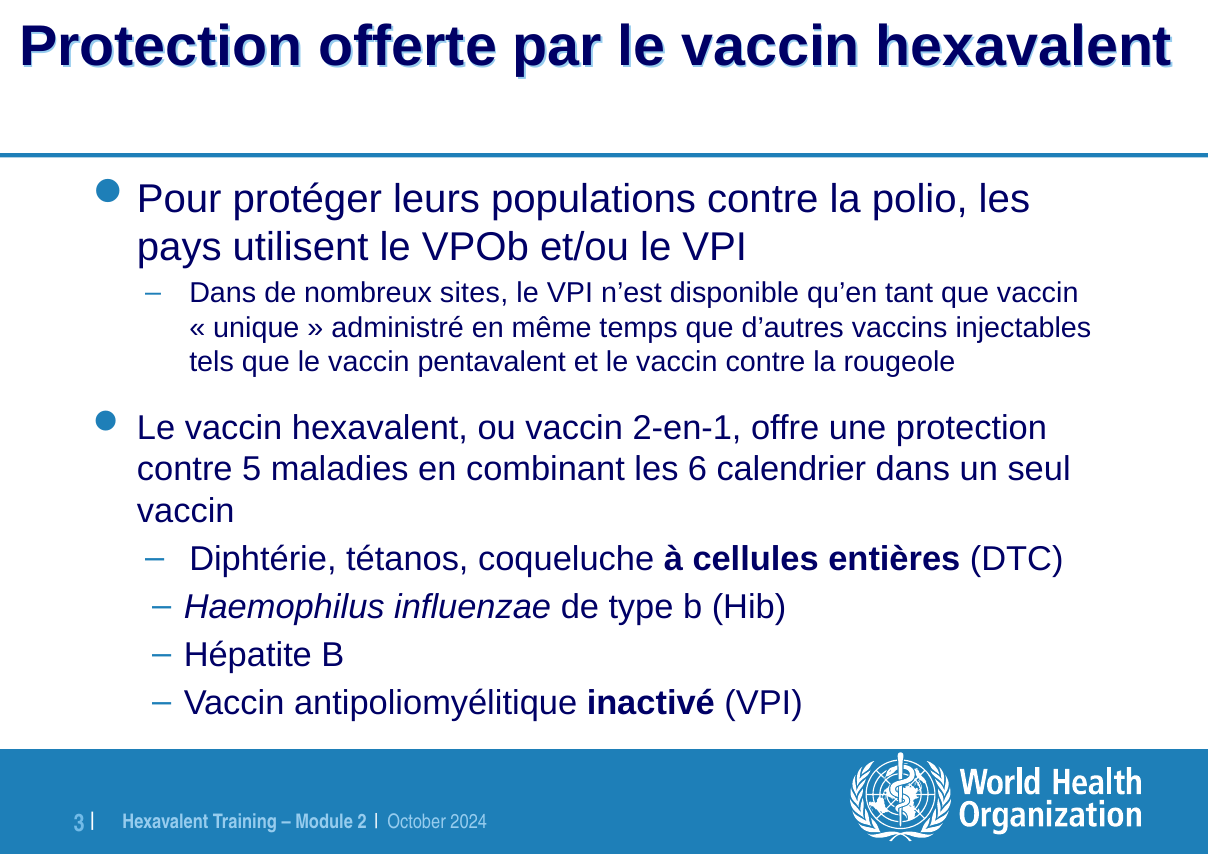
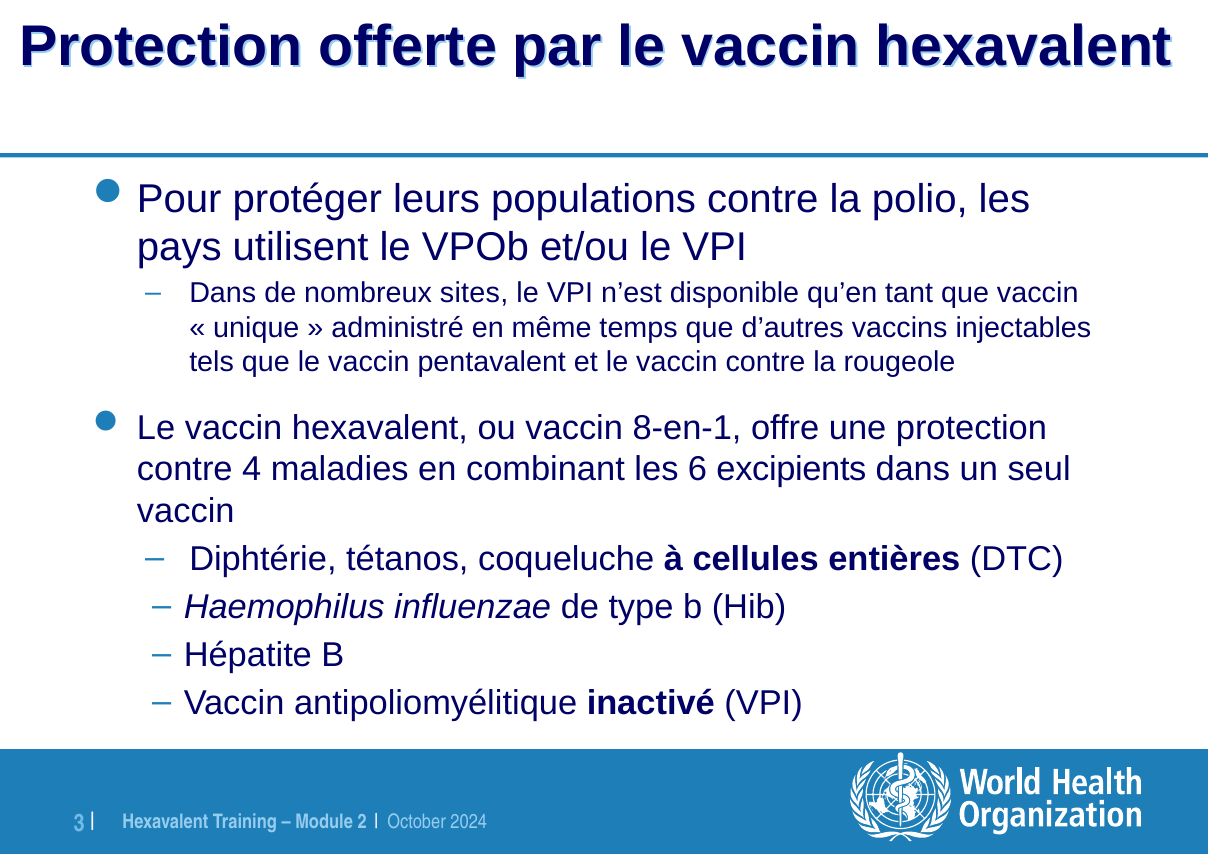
2-en-1: 2-en-1 -> 8-en-1 (687, 428)
5: 5 -> 4 (252, 469)
calendrier: calendrier -> excipients (791, 469)
